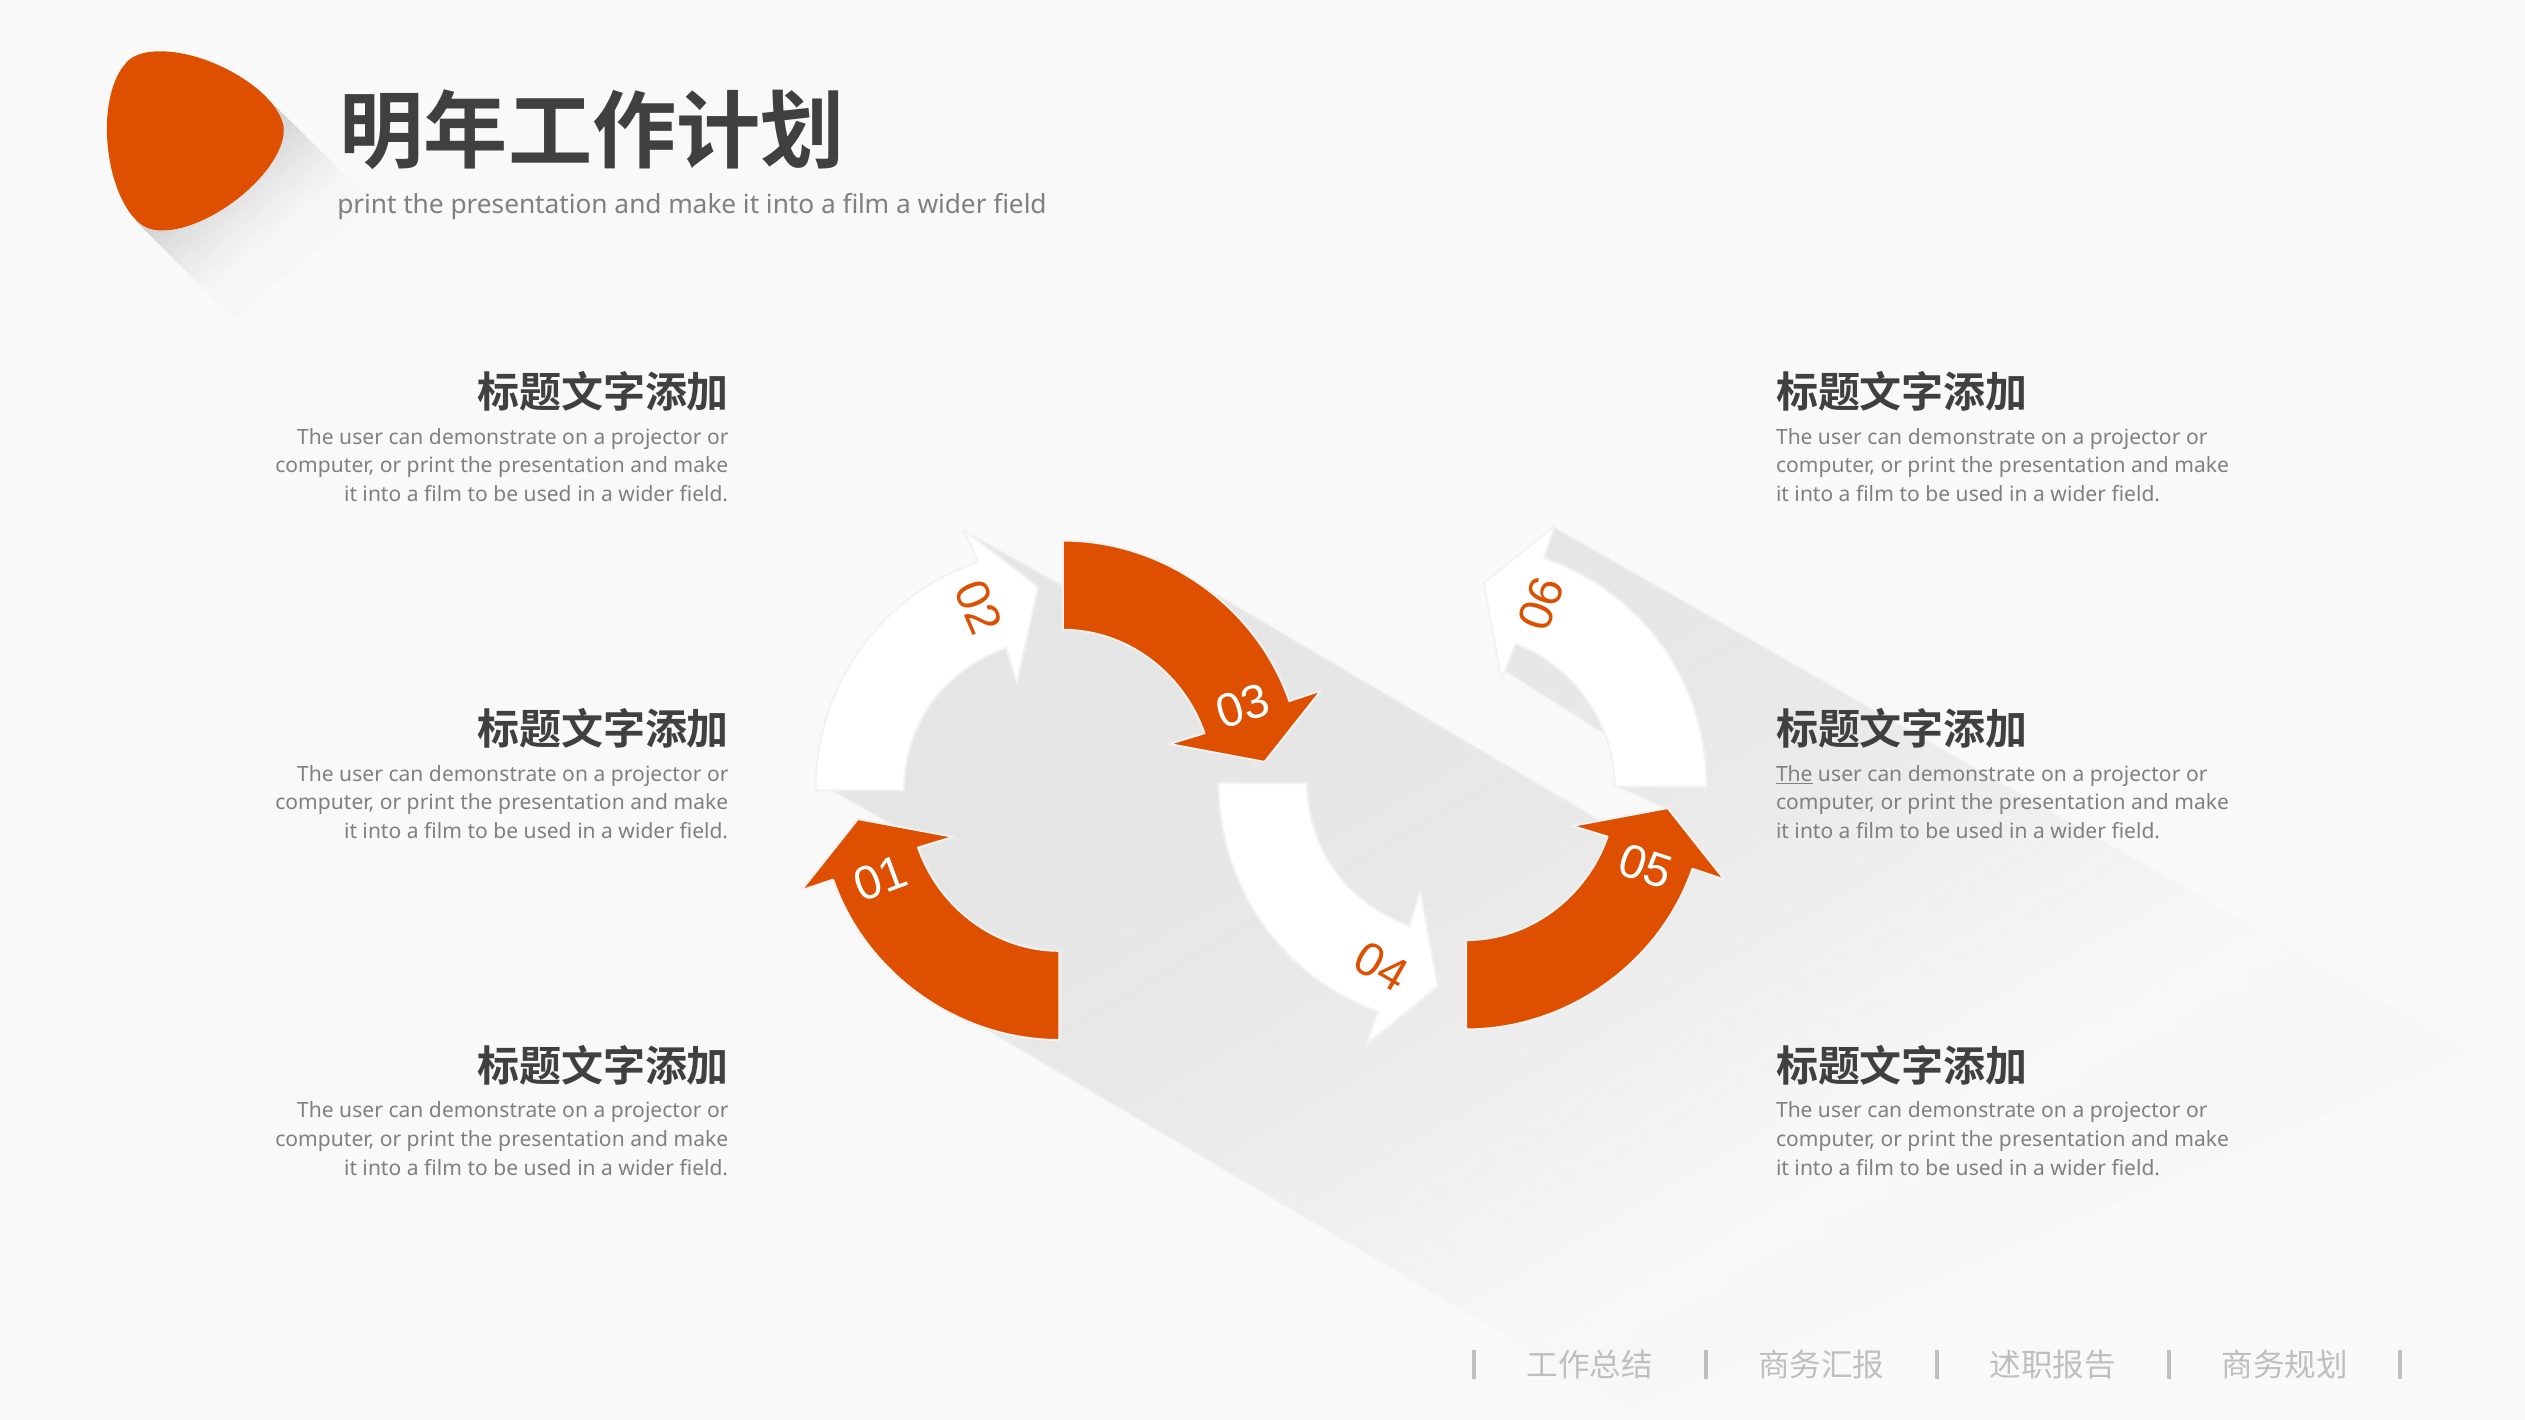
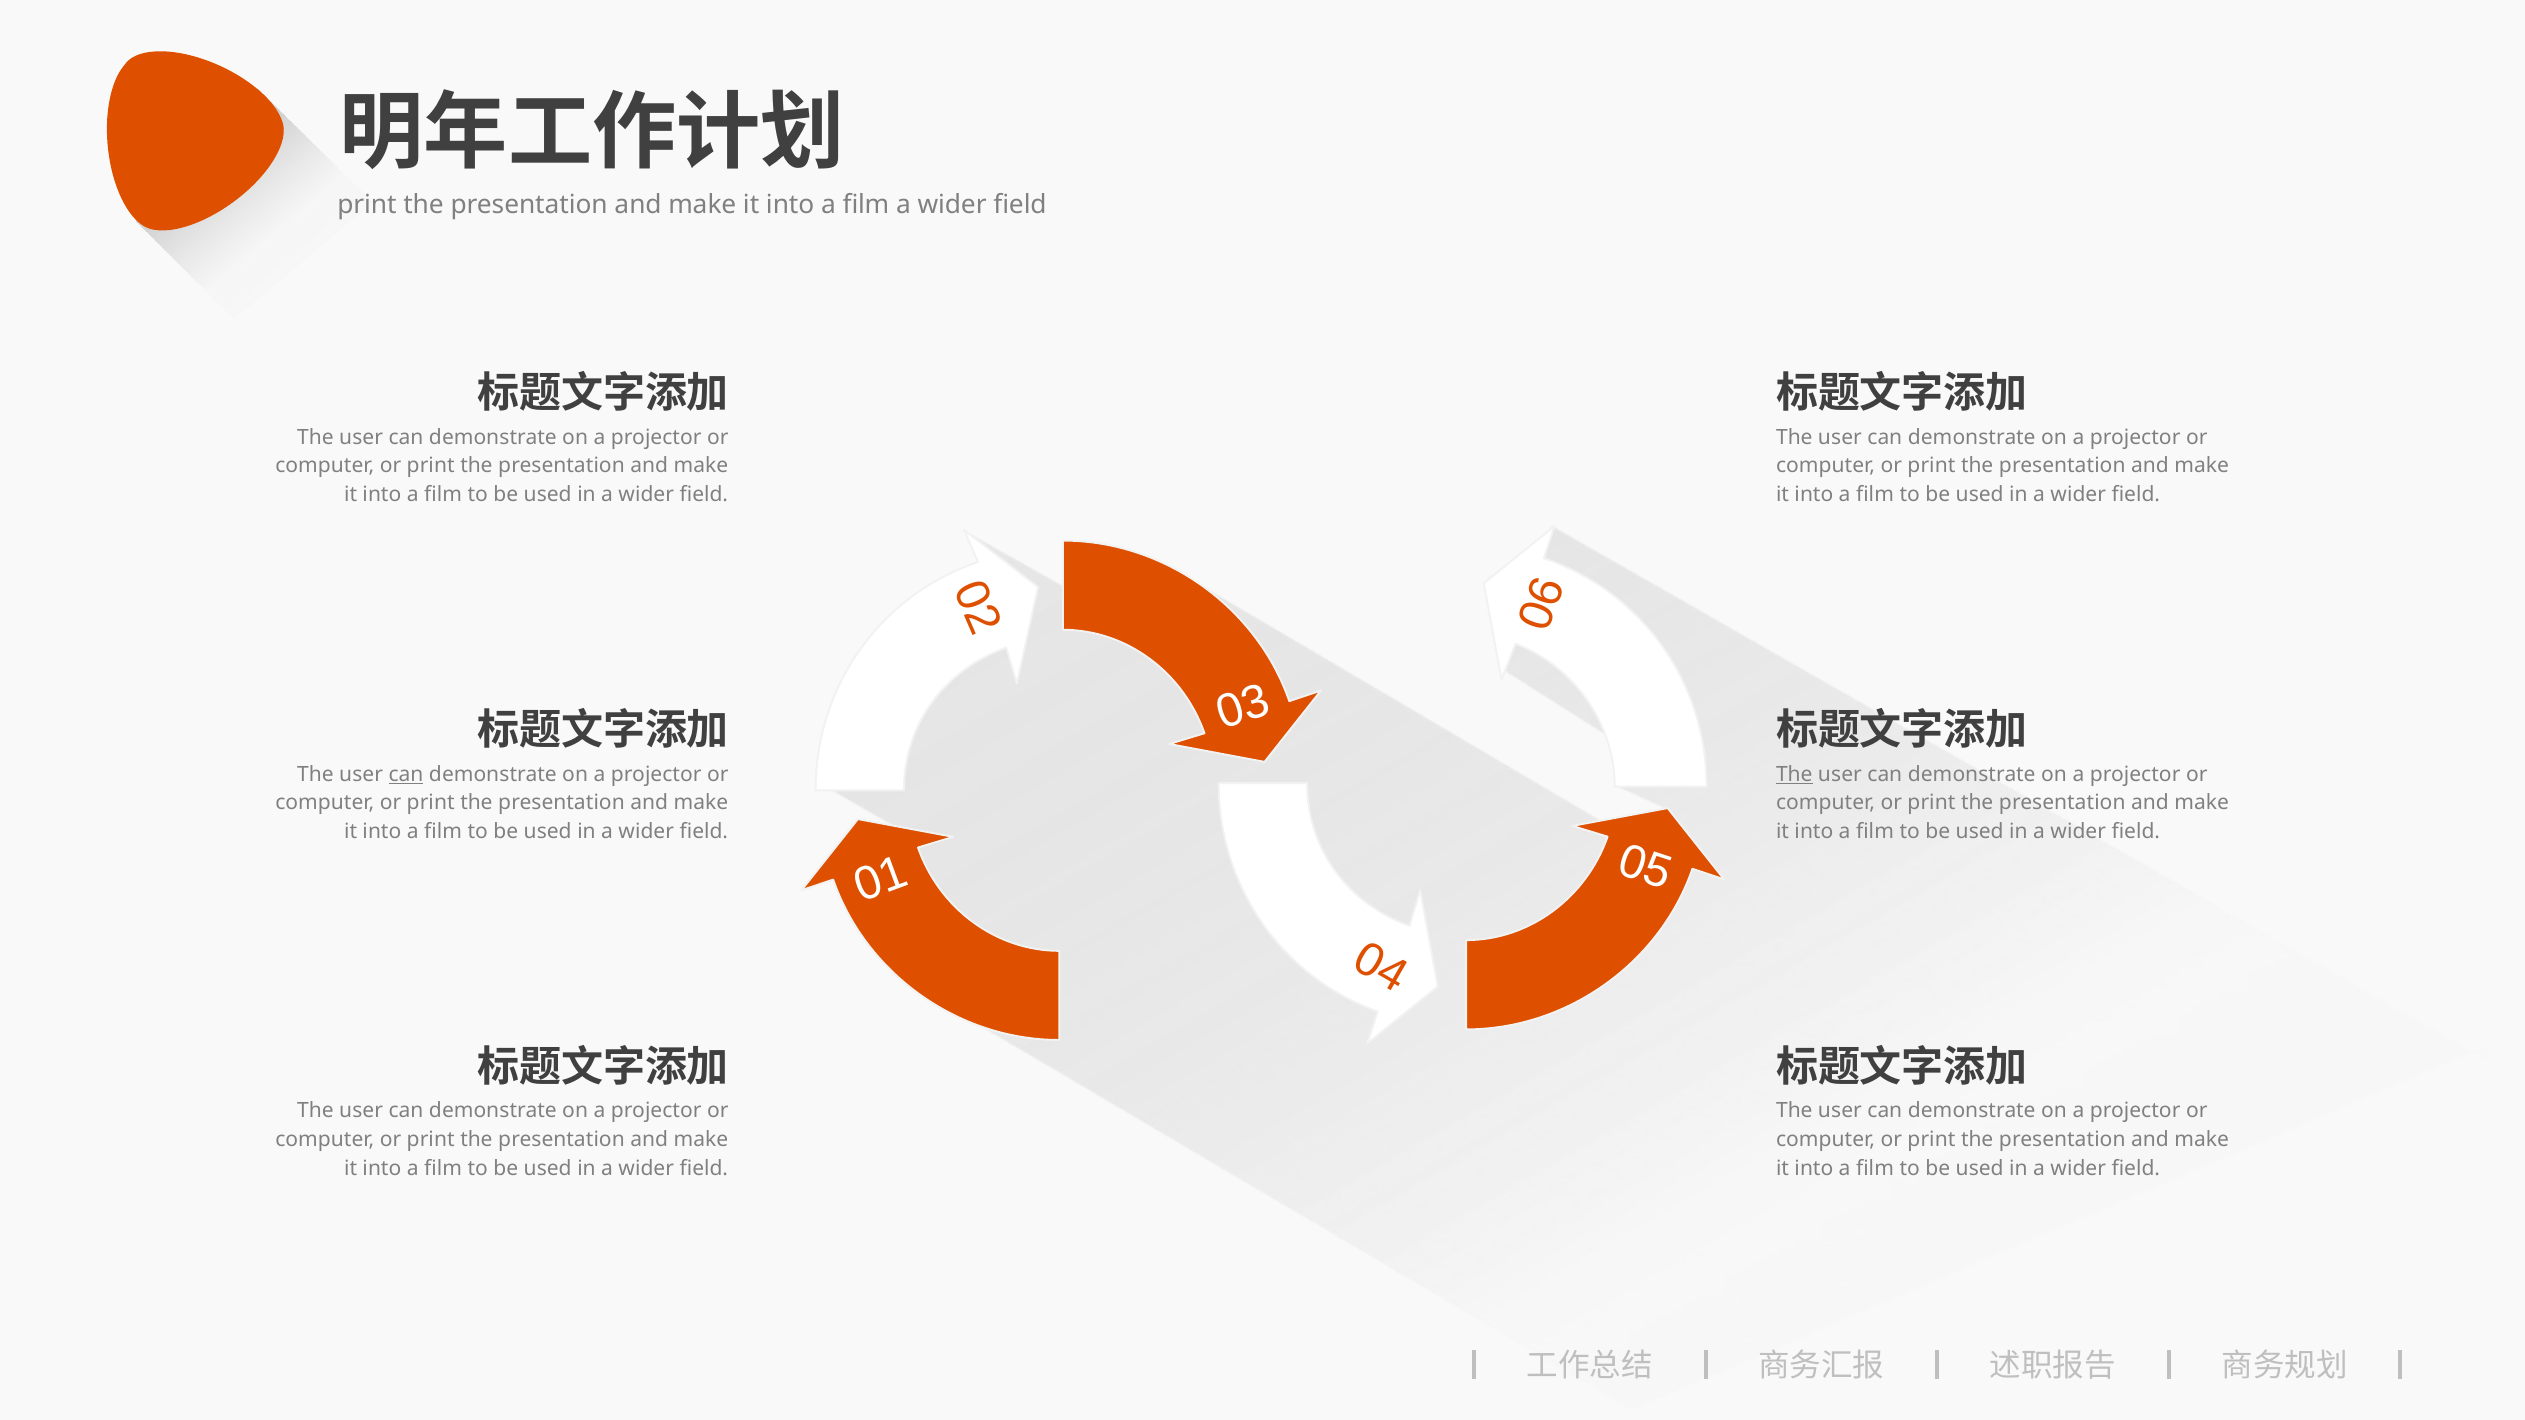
can underline: none -> present (406, 774)
